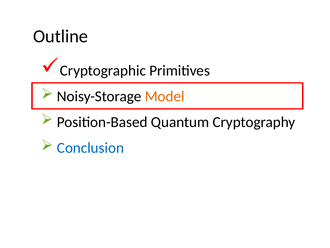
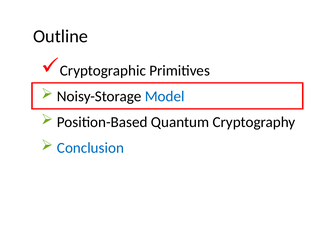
Model colour: orange -> blue (165, 96)
